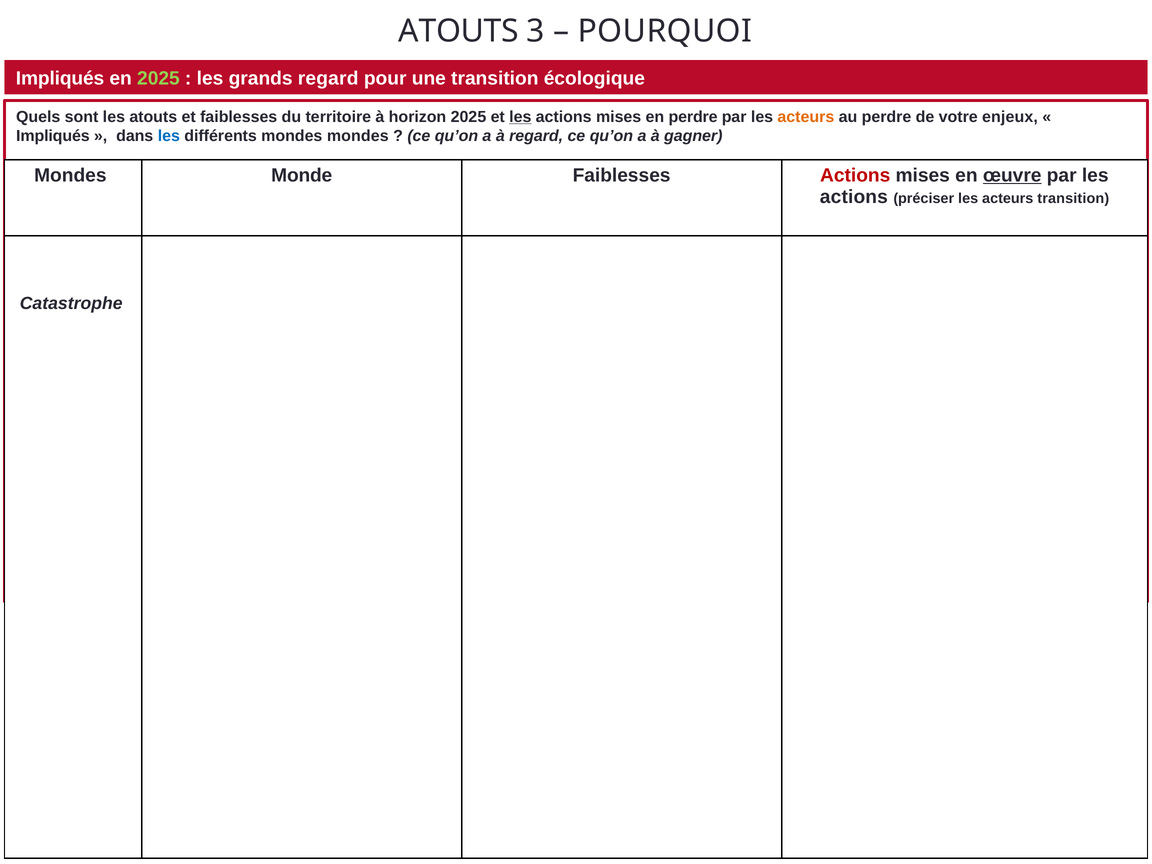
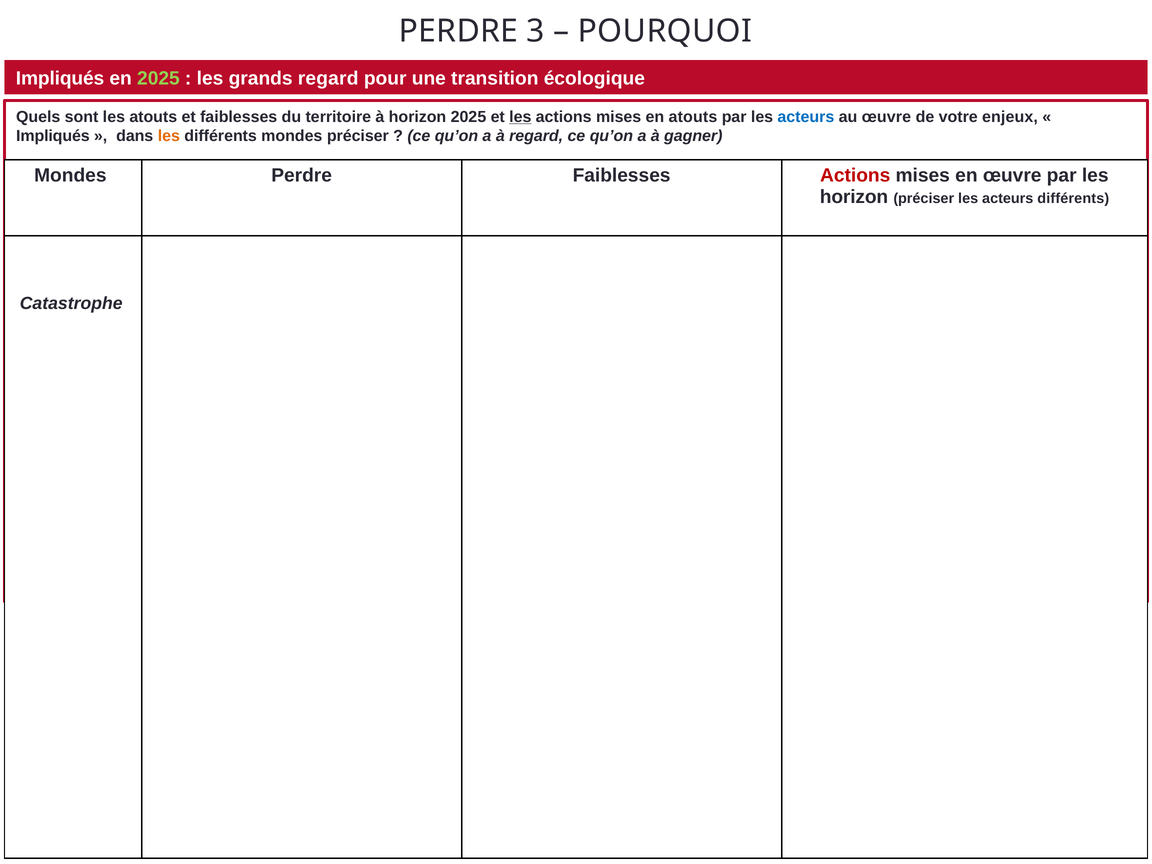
ATOUTS: ATOUTS -> PERDRE (458, 31)
en perdre: perdre -> atouts (693, 117)
acteurs colour: orange -> blue (806, 117)
au perdre: perdre -> œuvre (886, 117)
les colour: blue -> orange (169, 136)
mondes mondes: mondes -> préciser (358, 136)
Mondes Monde: Monde -> Perdre (302, 175)
œuvre underline: present -> none (1012, 175)
actions: actions -> horizon (854, 197)
acteurs transition: transition -> différents (1073, 198)
